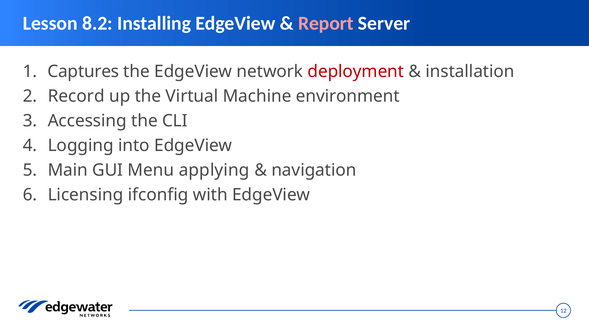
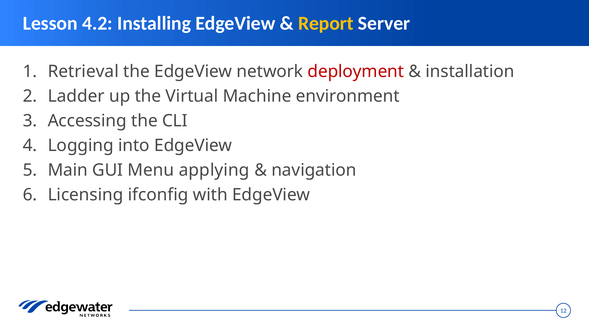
8.2: 8.2 -> 4.2 (97, 23)
Report colour: pink -> yellow (326, 23)
Captures: Captures -> Retrieval (83, 72)
Record: Record -> Ladder (76, 96)
